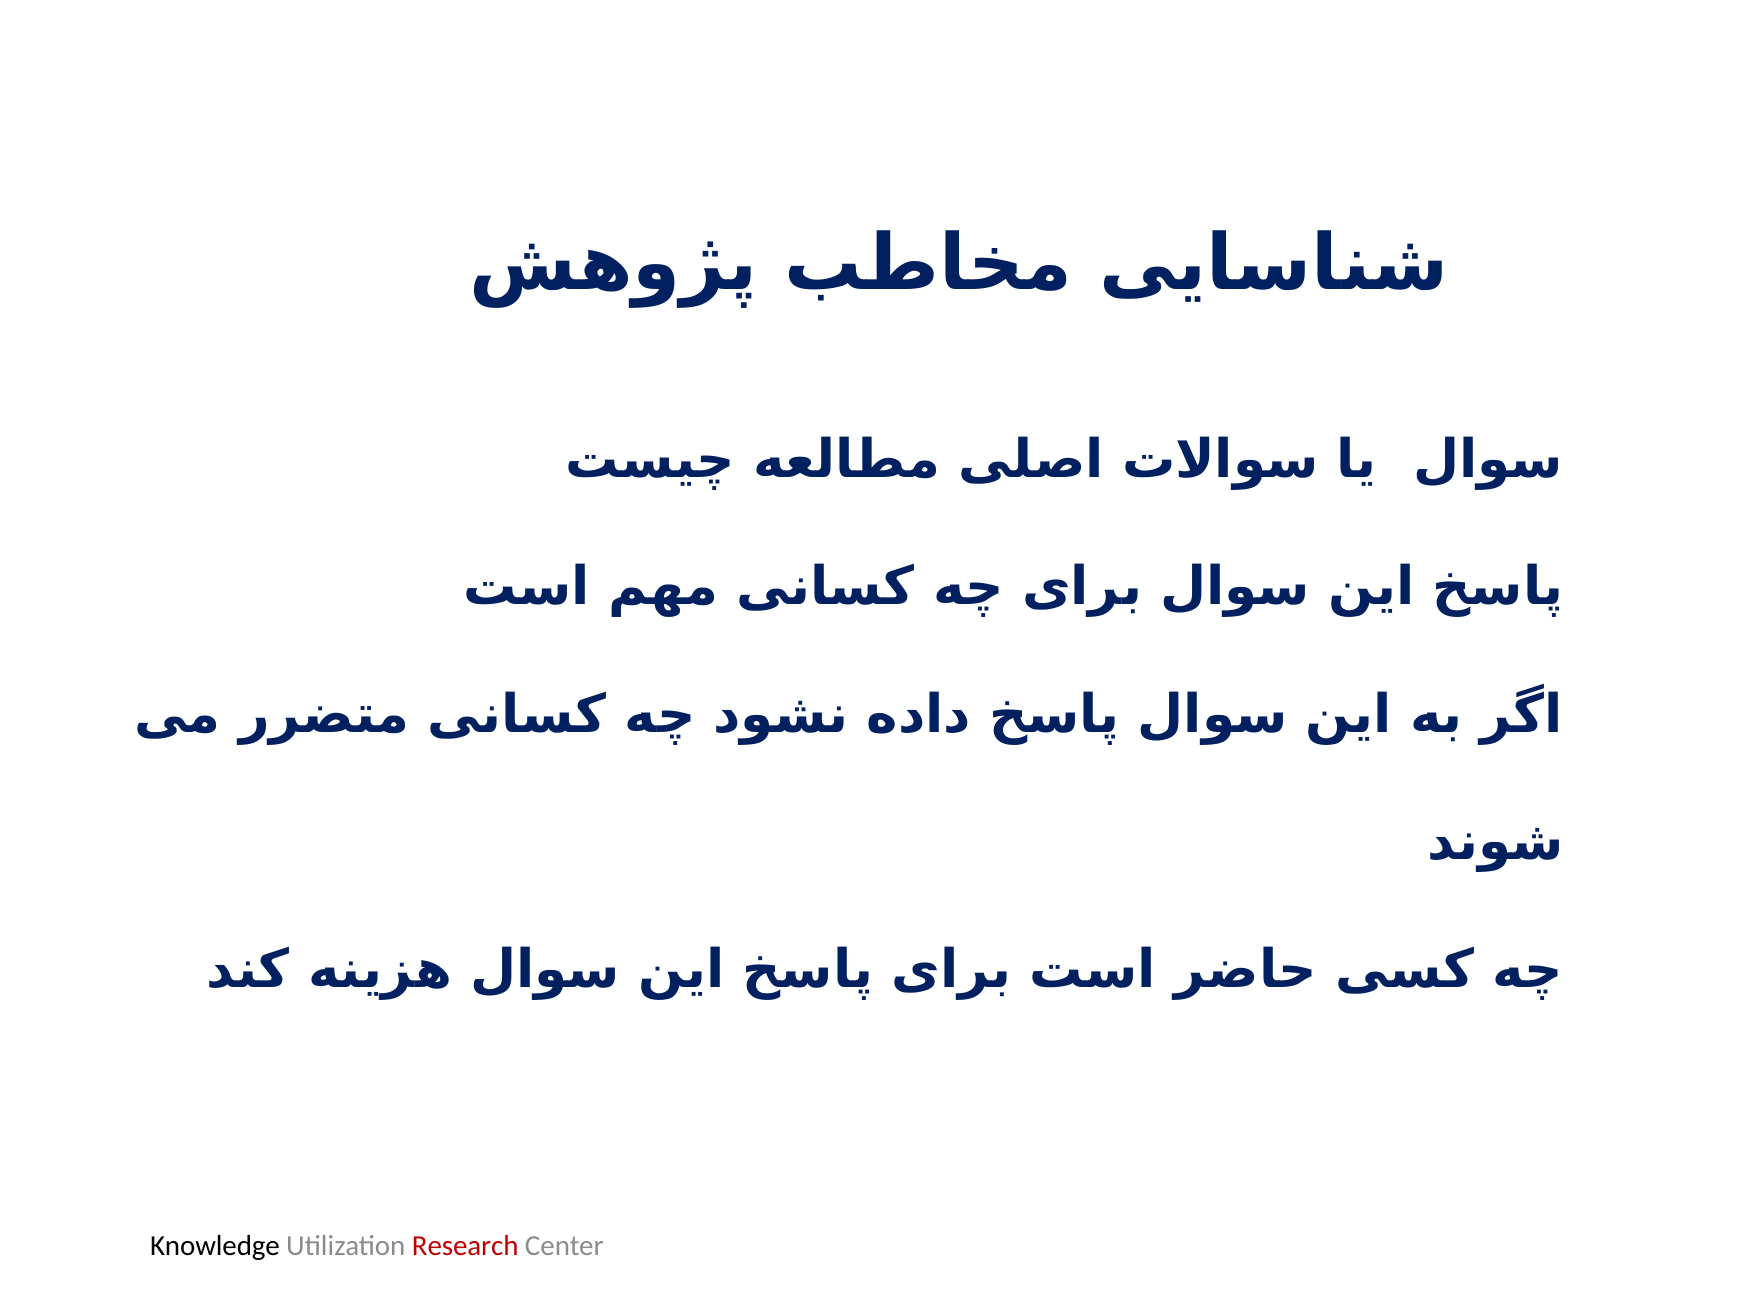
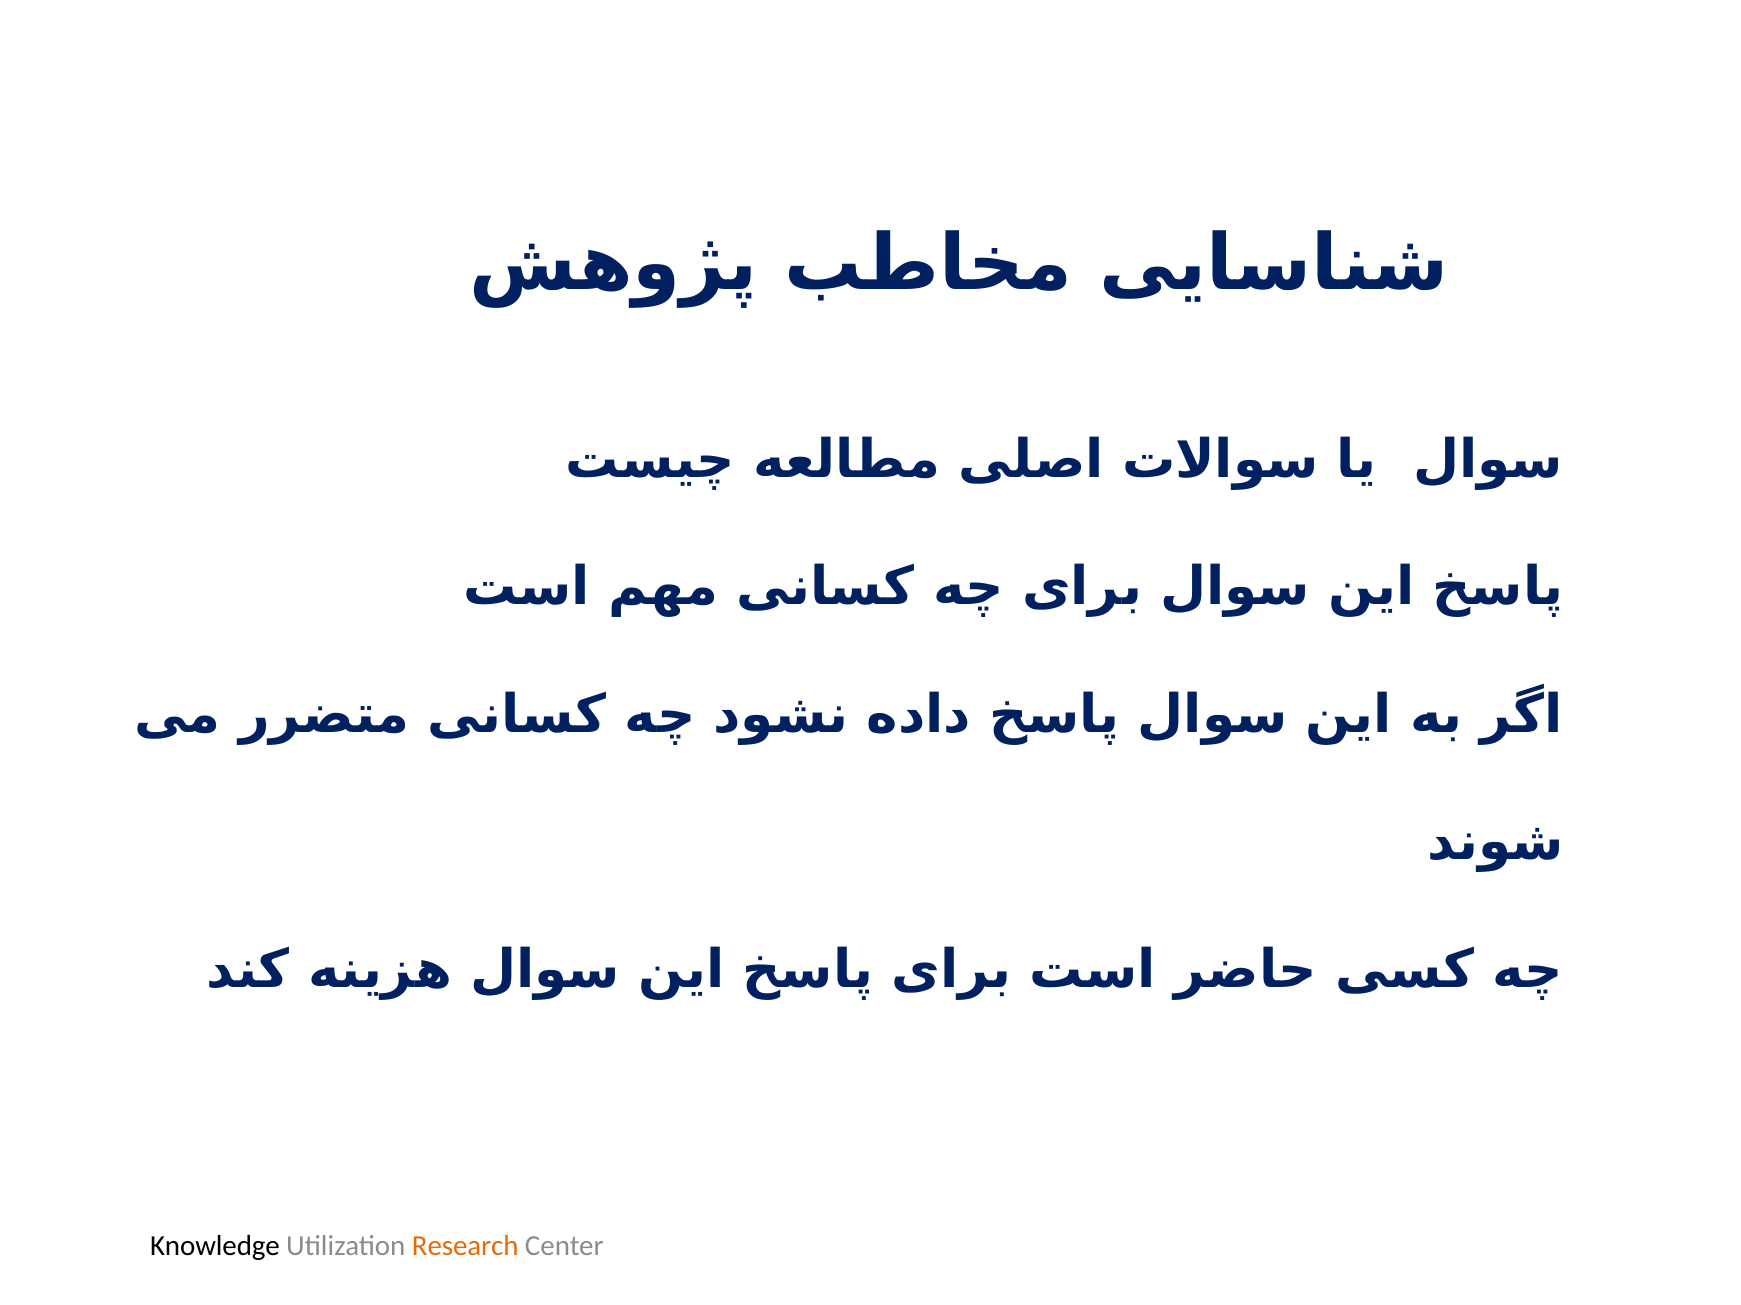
Research colour: red -> orange (465, 1247)
